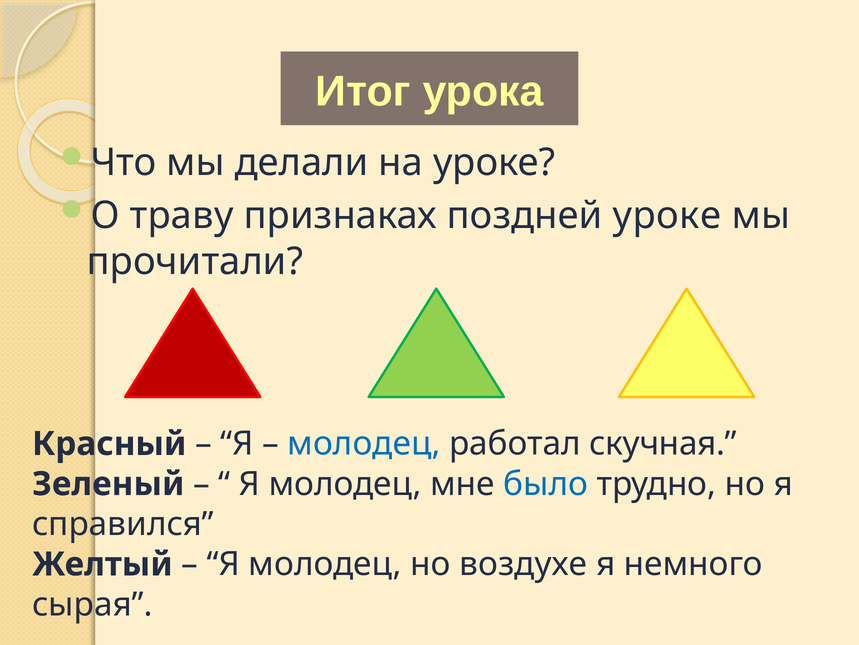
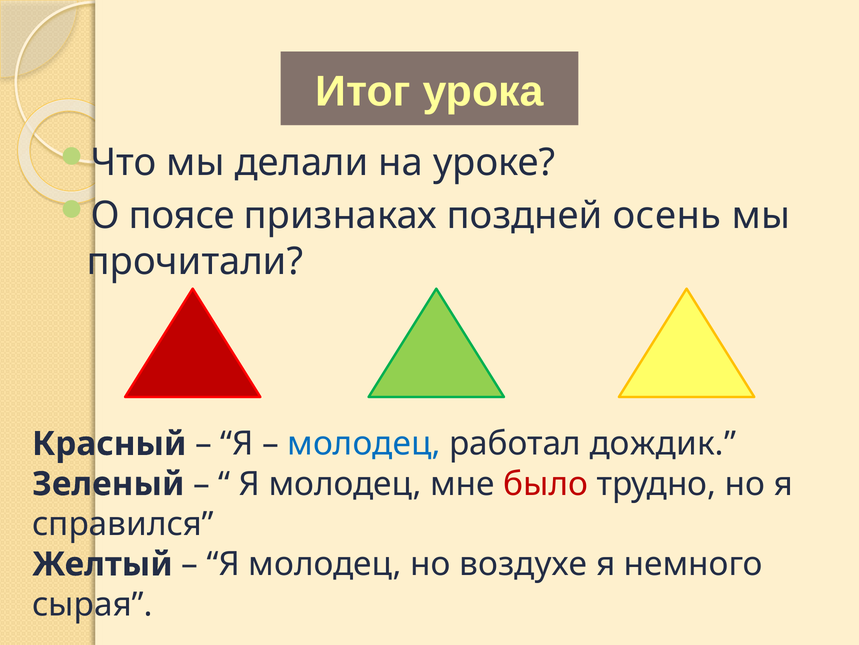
траву: траву -> поясе (182, 216)
поздней уроке: уроке -> осень (667, 216)
скучная: скучная -> дождик (663, 443)
было colour: blue -> red (546, 484)
